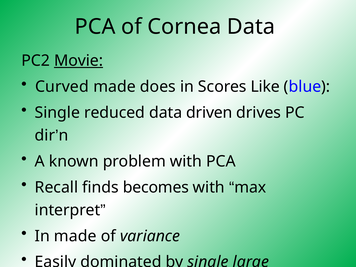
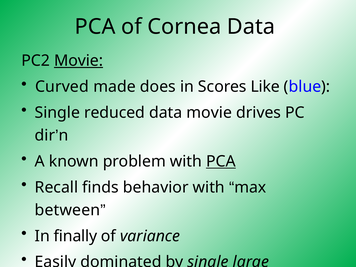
data driven: driven -> movie (209, 113)
PCA underline: none -> present (221, 161)
becomes: becomes -> behavior (156, 187)
interpret: interpret -> between (67, 210)
In made: made -> finally (75, 236)
